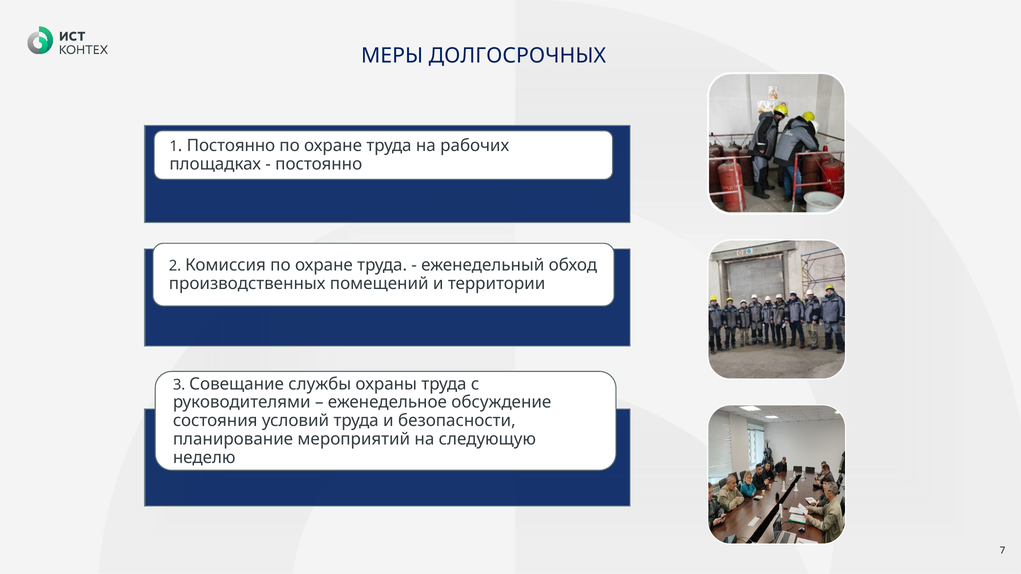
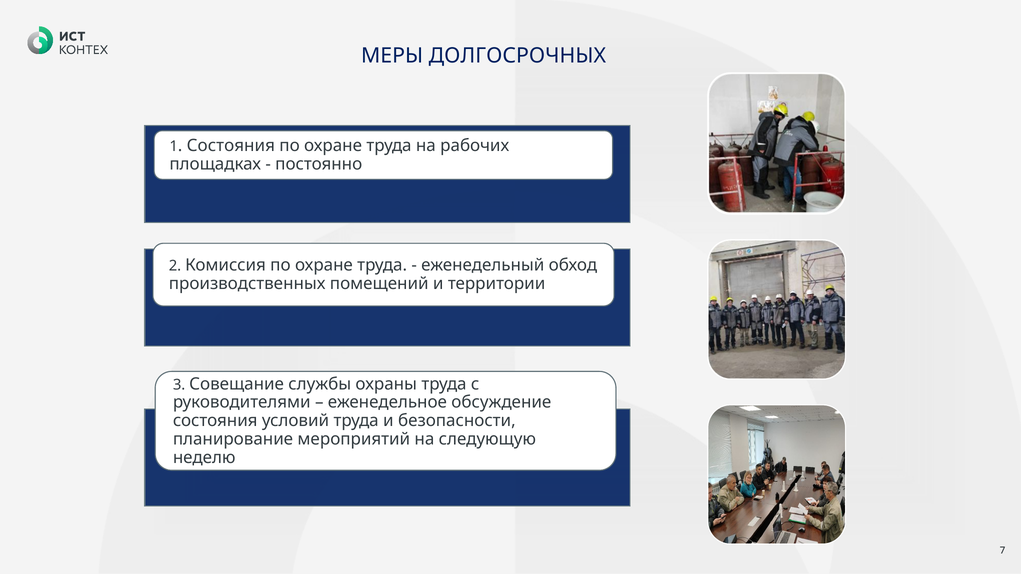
1 Постоянно: Постоянно -> Состояния (231, 146)
